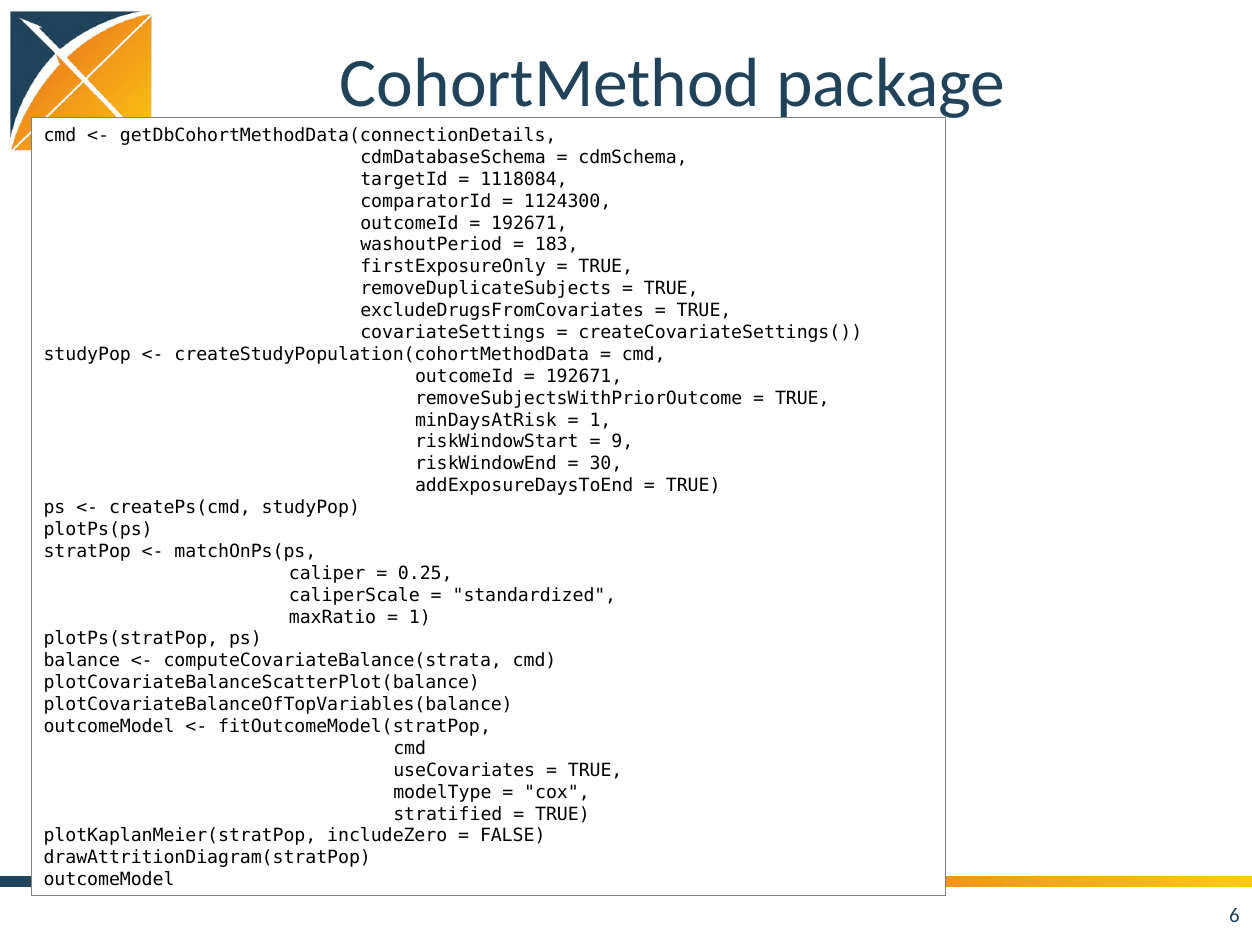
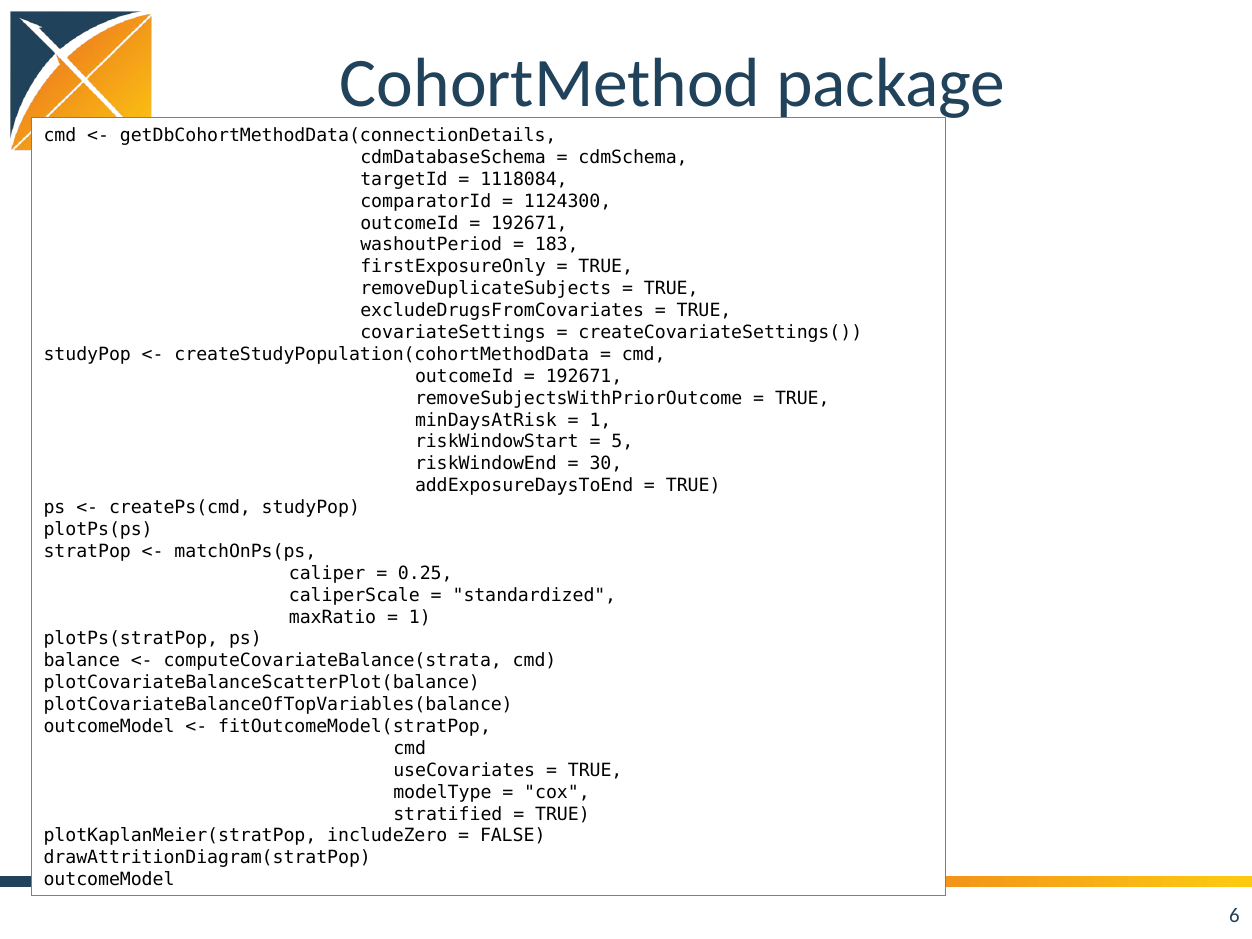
9: 9 -> 5 (622, 442)
